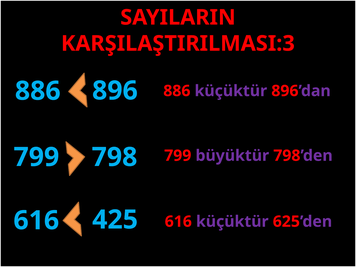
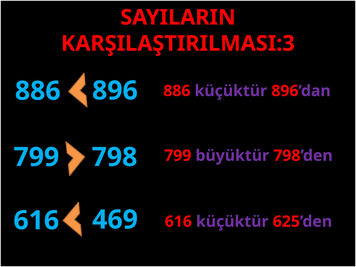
425: 425 -> 469 (115, 220)
